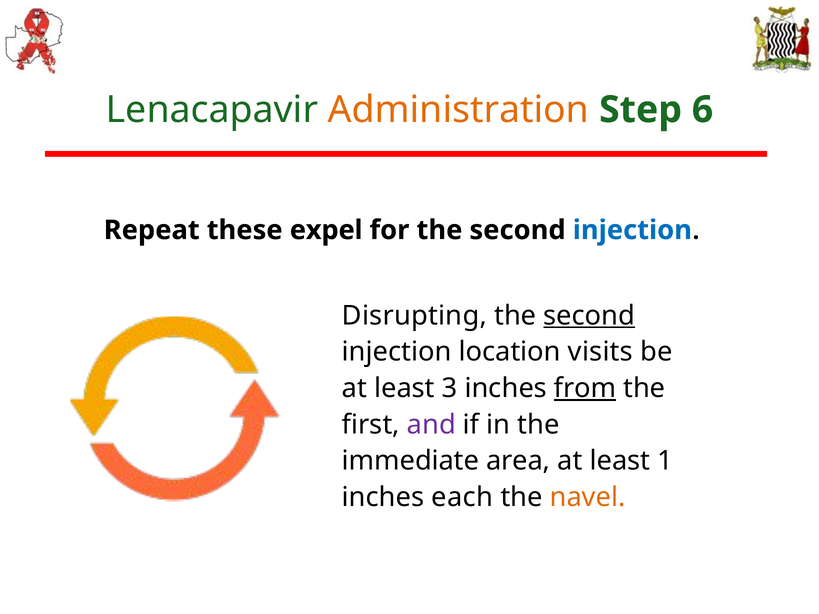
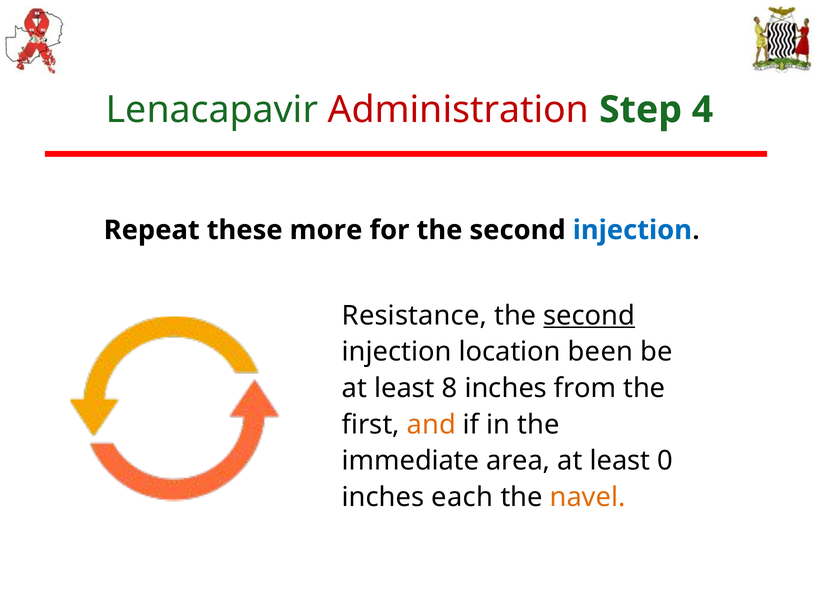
Administration colour: orange -> red (458, 110)
6: 6 -> 4 (703, 110)
expel: expel -> more (326, 230)
Disrupting: Disrupting -> Resistance (414, 316)
visits: visits -> been (601, 352)
3: 3 -> 8 (450, 388)
from underline: present -> none (585, 388)
and colour: purple -> orange (431, 425)
1: 1 -> 0 (665, 461)
